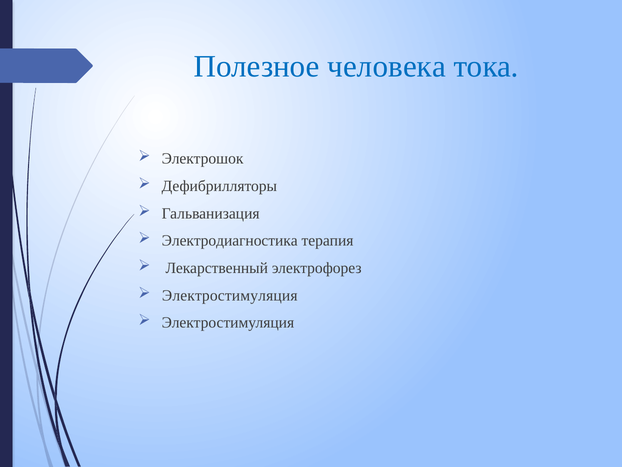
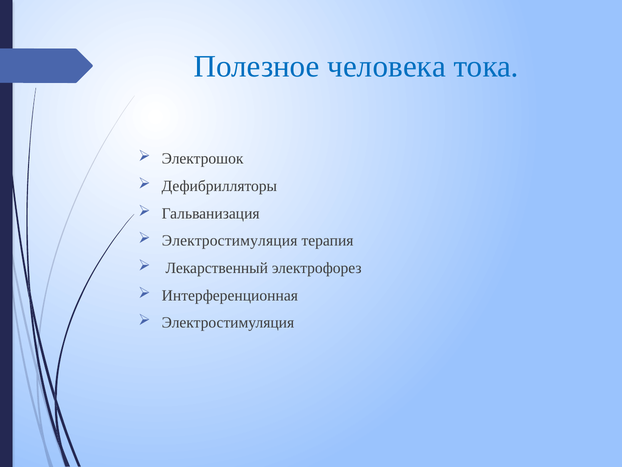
Электродиагностика: Электродиагностика -> Электростимуляция (230, 241)
Электростимуляция: Электростимуляция -> Интерференционная (230, 295)
